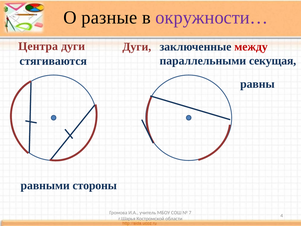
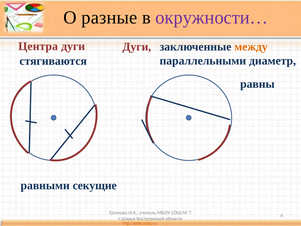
между colour: red -> orange (251, 47)
секущая: секущая -> диаметр (273, 61)
стороны: стороны -> секущие (95, 185)
